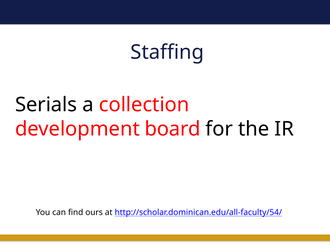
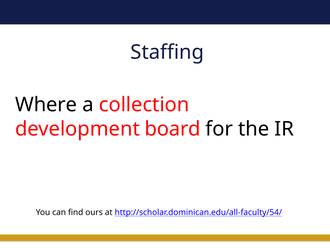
Serials: Serials -> Where (46, 105)
